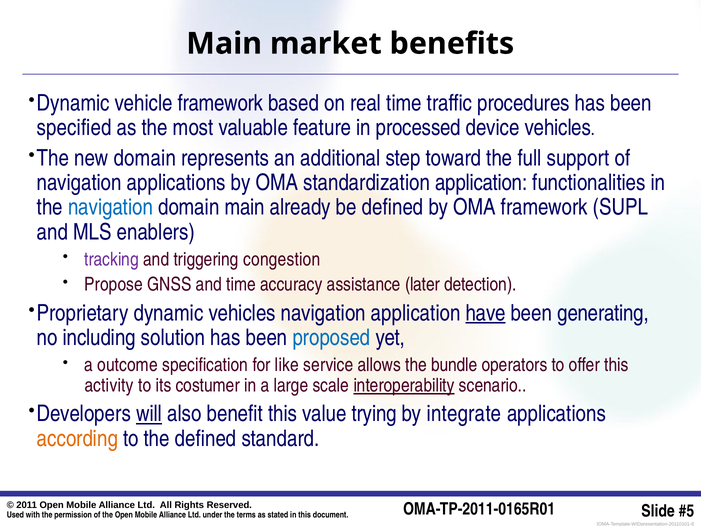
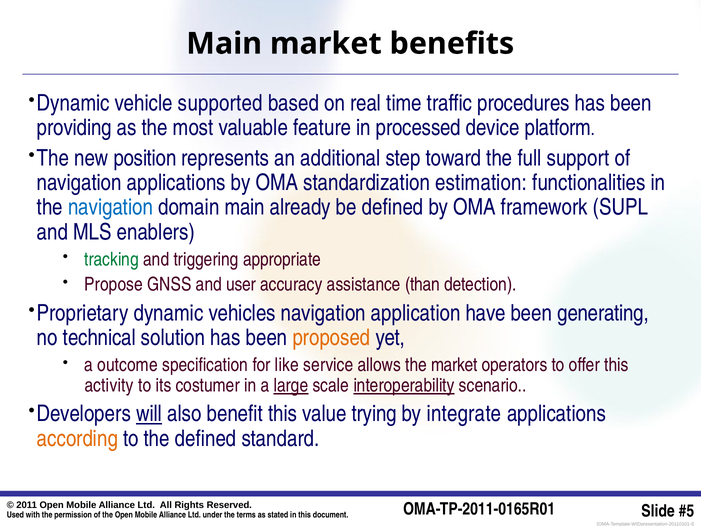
vehicle framework: framework -> supported (220, 103)
specified: specified -> providing (74, 128)
device vehicles: vehicles -> platform (558, 128)
new domain: domain -> position (145, 158)
standardization application: application -> estimation (481, 183)
tracking colour: purple -> green (112, 259)
congestion: congestion -> appropriate (282, 259)
and time: time -> user (241, 285)
later: later -> than (422, 285)
have underline: present -> none (486, 313)
including: including -> technical (99, 338)
proposed colour: blue -> orange (331, 338)
the bundle: bundle -> market (454, 365)
large underline: none -> present (291, 385)
